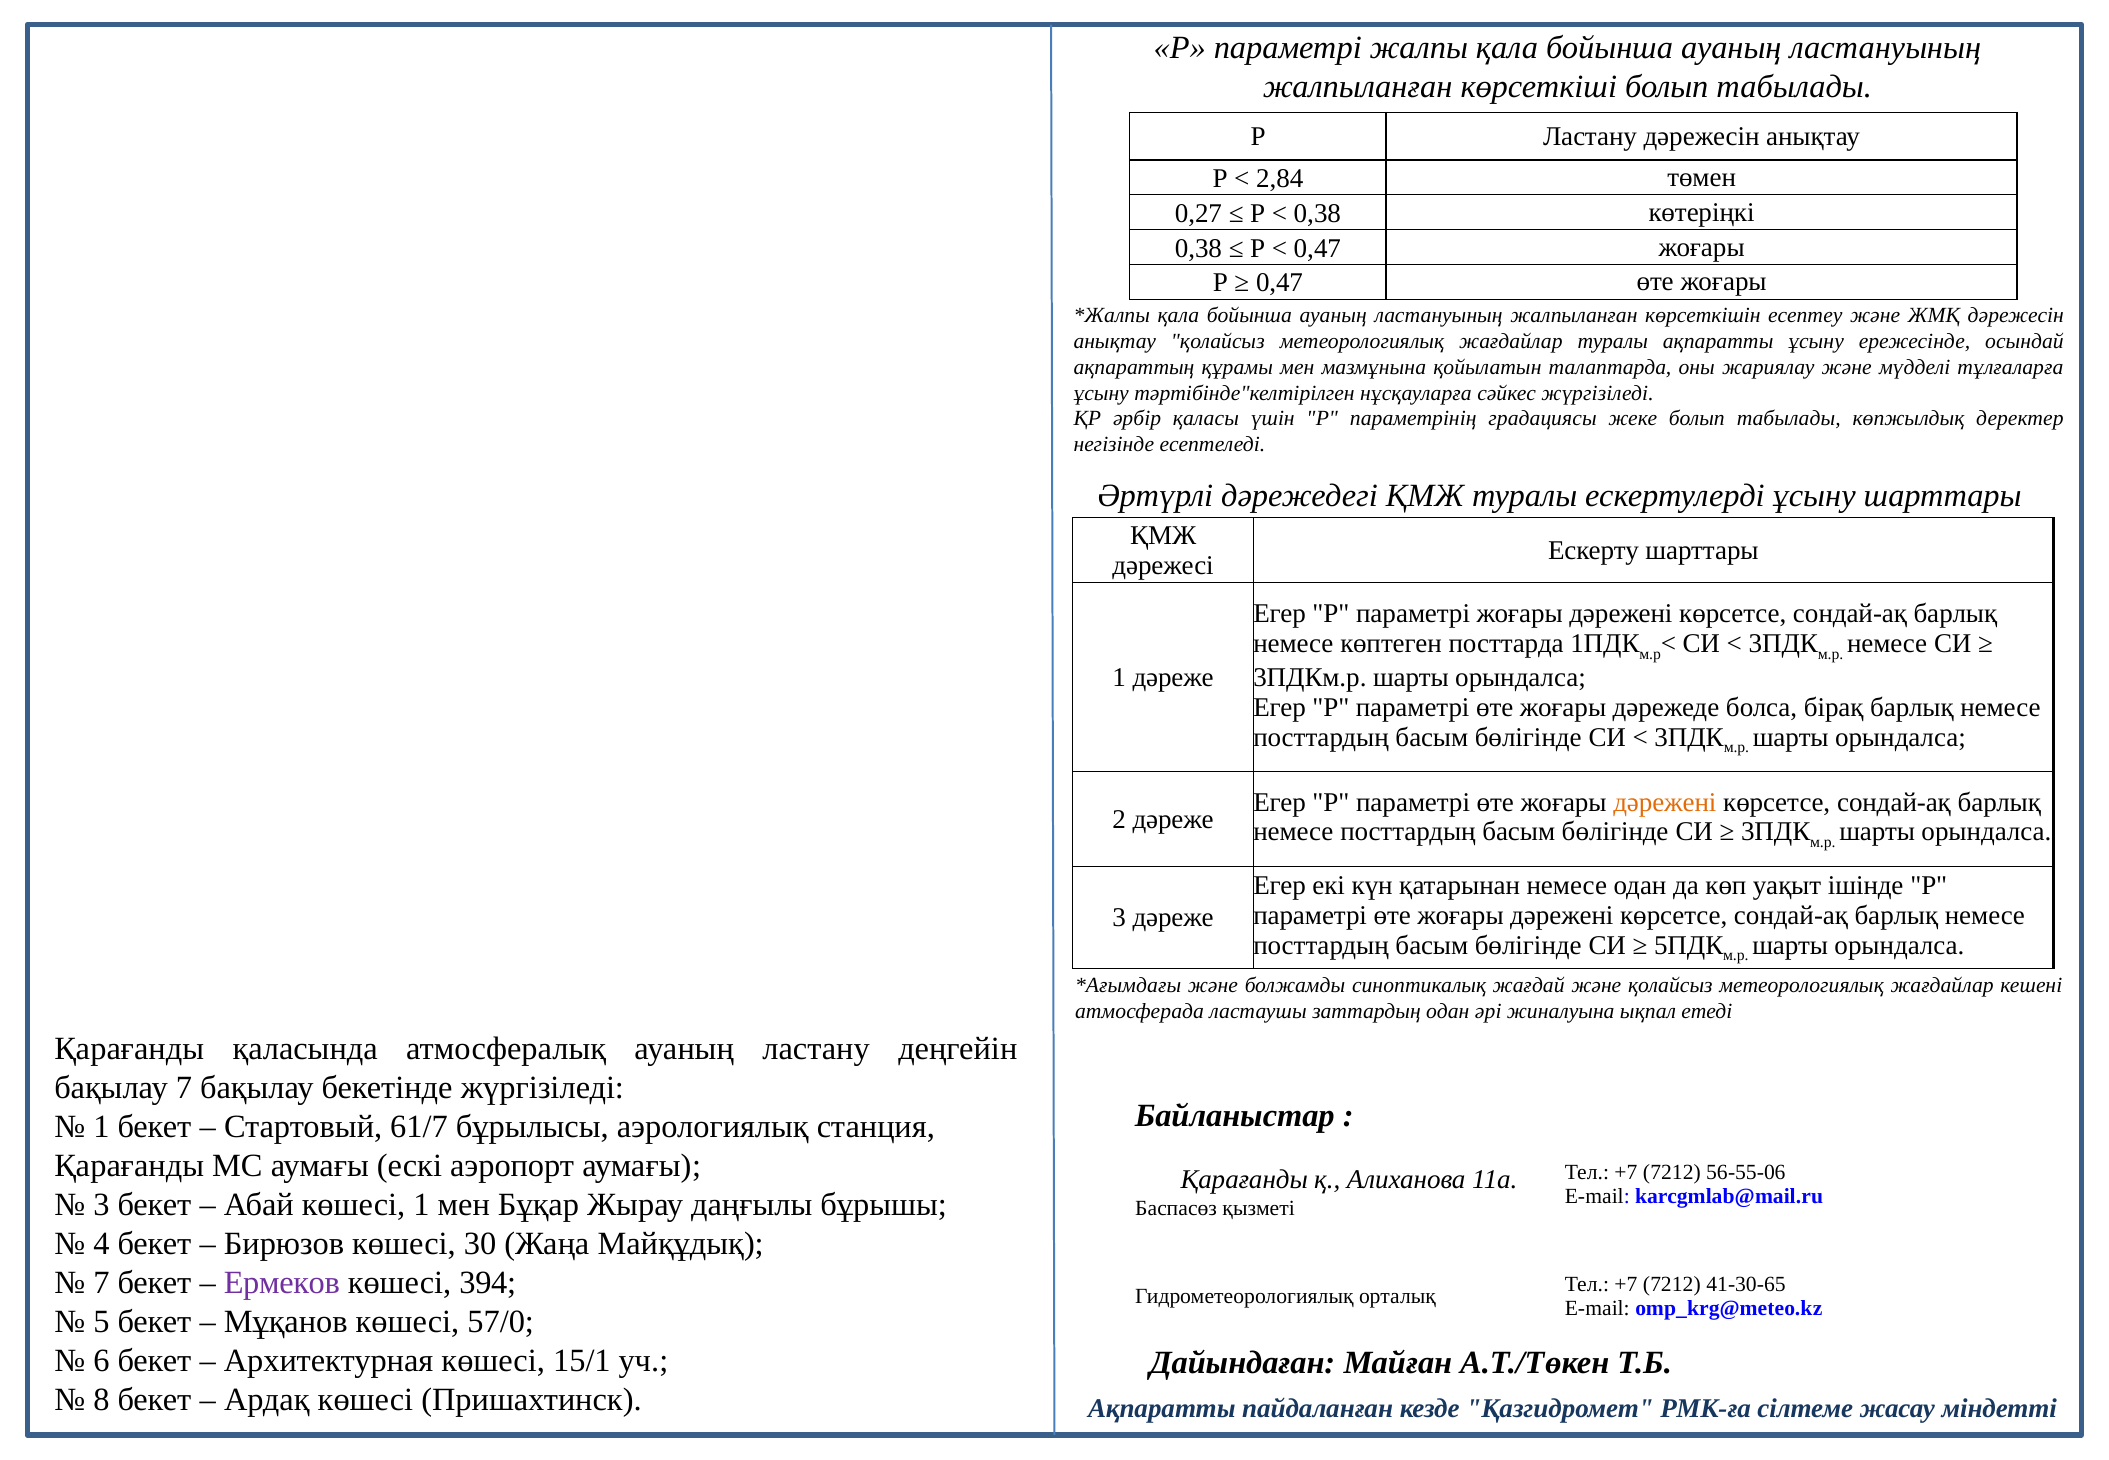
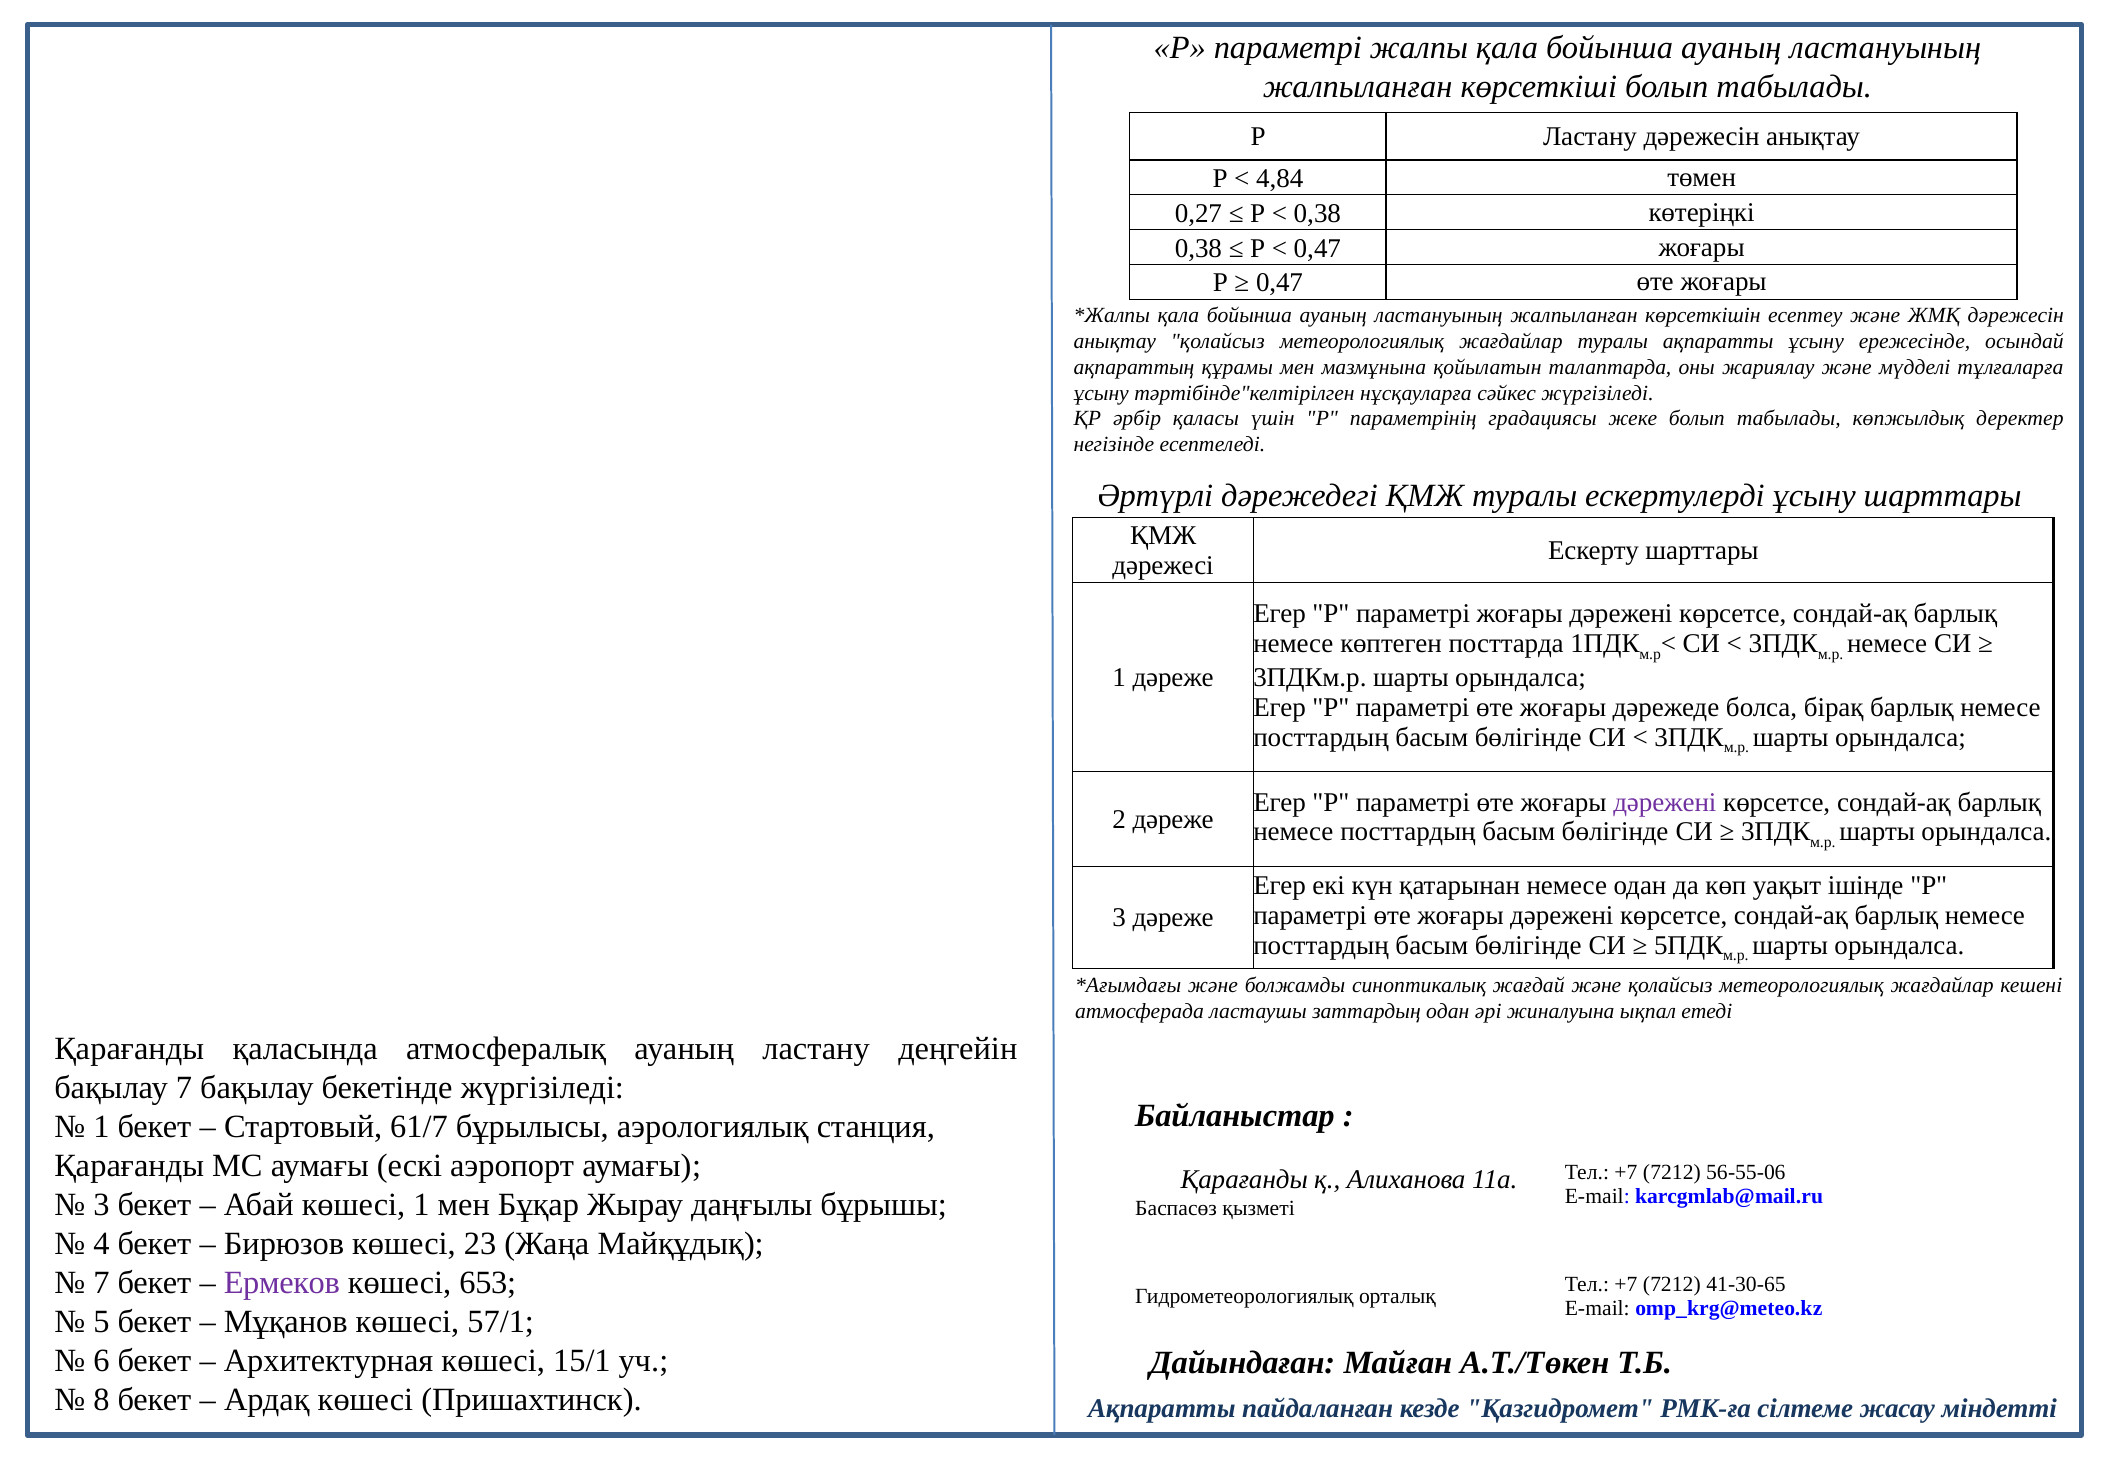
2,84: 2,84 -> 4,84 (1280, 179)
дәрежені colour: orange -> purple (1665, 802)
30: 30 -> 23 (480, 1244)
394: 394 -> 653 (488, 1283)
57/0: 57/0 -> 57/1 (501, 1322)
